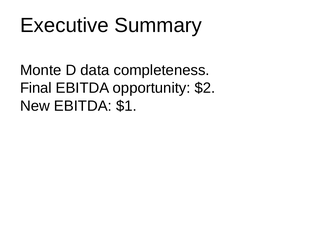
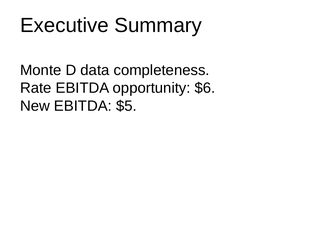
Final: Final -> Rate (36, 88)
$2: $2 -> $6 (205, 88)
$1: $1 -> $5 (126, 106)
